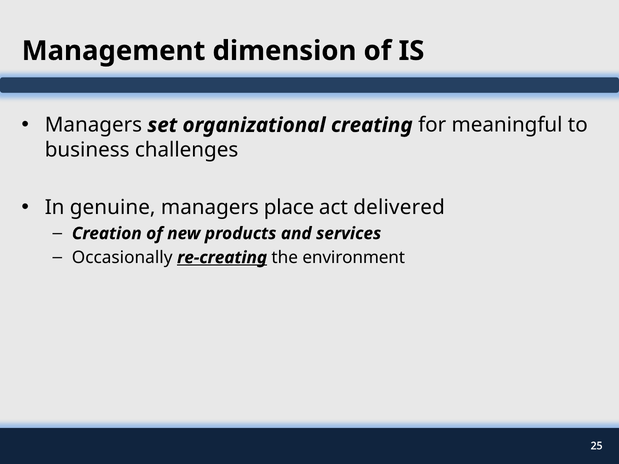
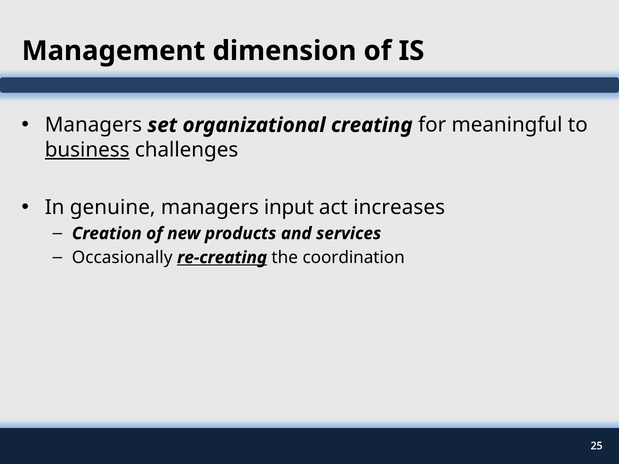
business underline: none -> present (87, 150)
place: place -> input (289, 208)
delivered: delivered -> increases (399, 208)
environment: environment -> coordination (354, 258)
